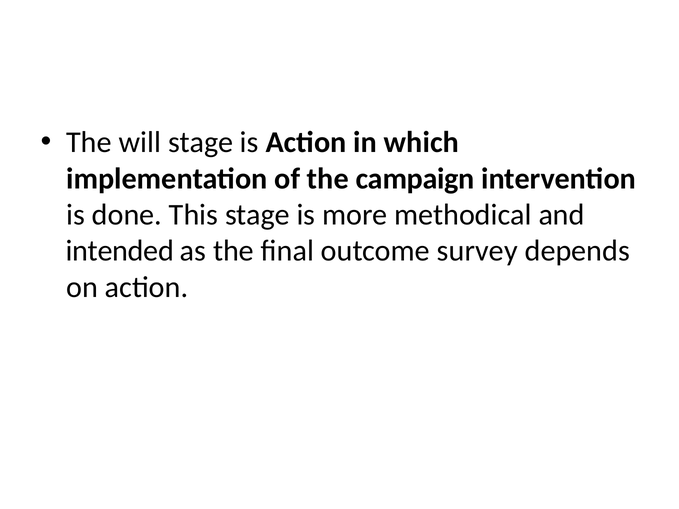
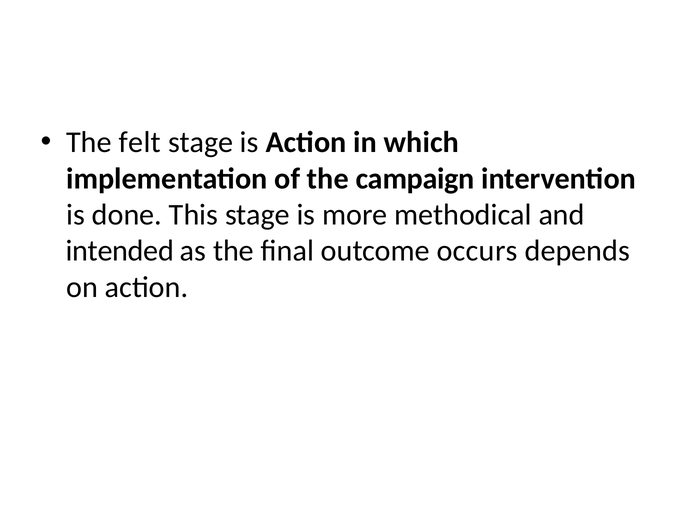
will: will -> felt (140, 142)
survey: survey -> occurs (477, 251)
